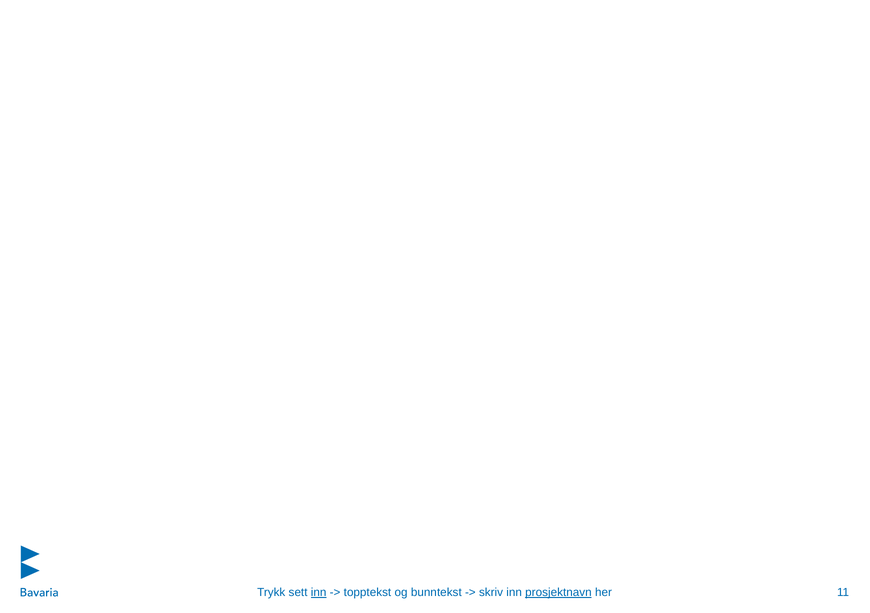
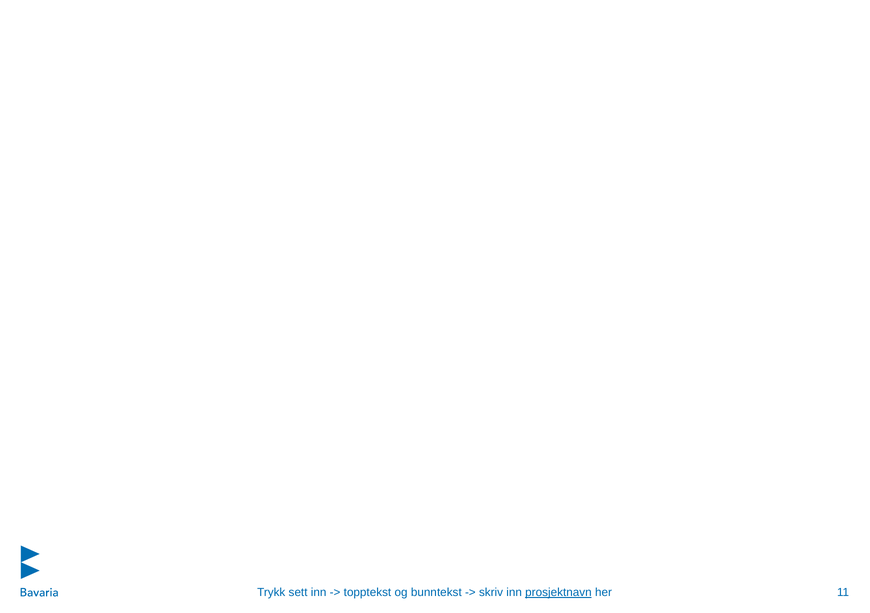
inn underline: present -> none (319, 593)
